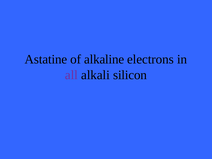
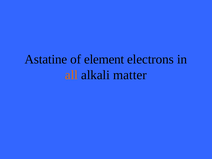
alkaline: alkaline -> element (104, 59)
all colour: purple -> orange (71, 75)
silicon: silicon -> matter (130, 75)
